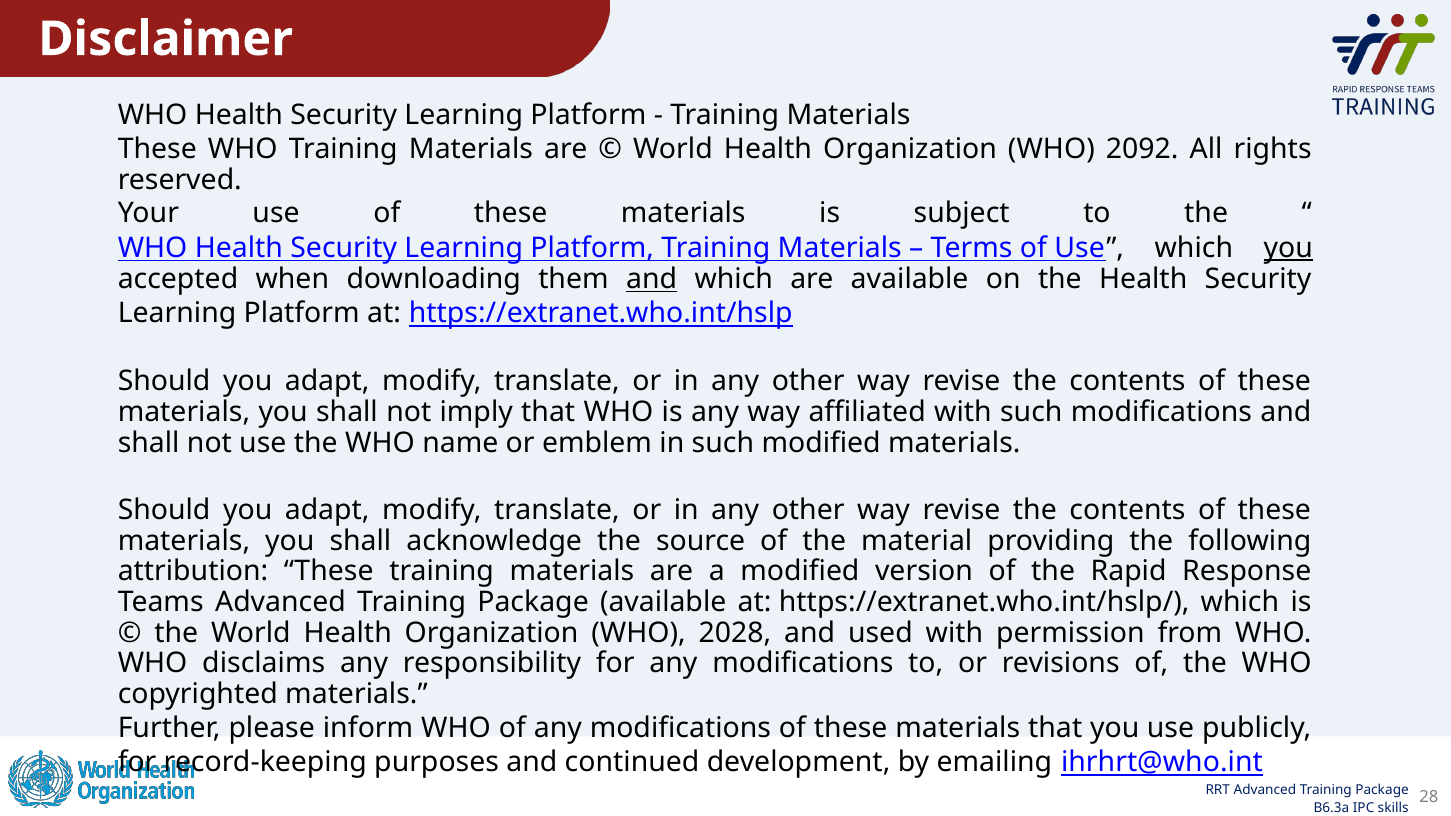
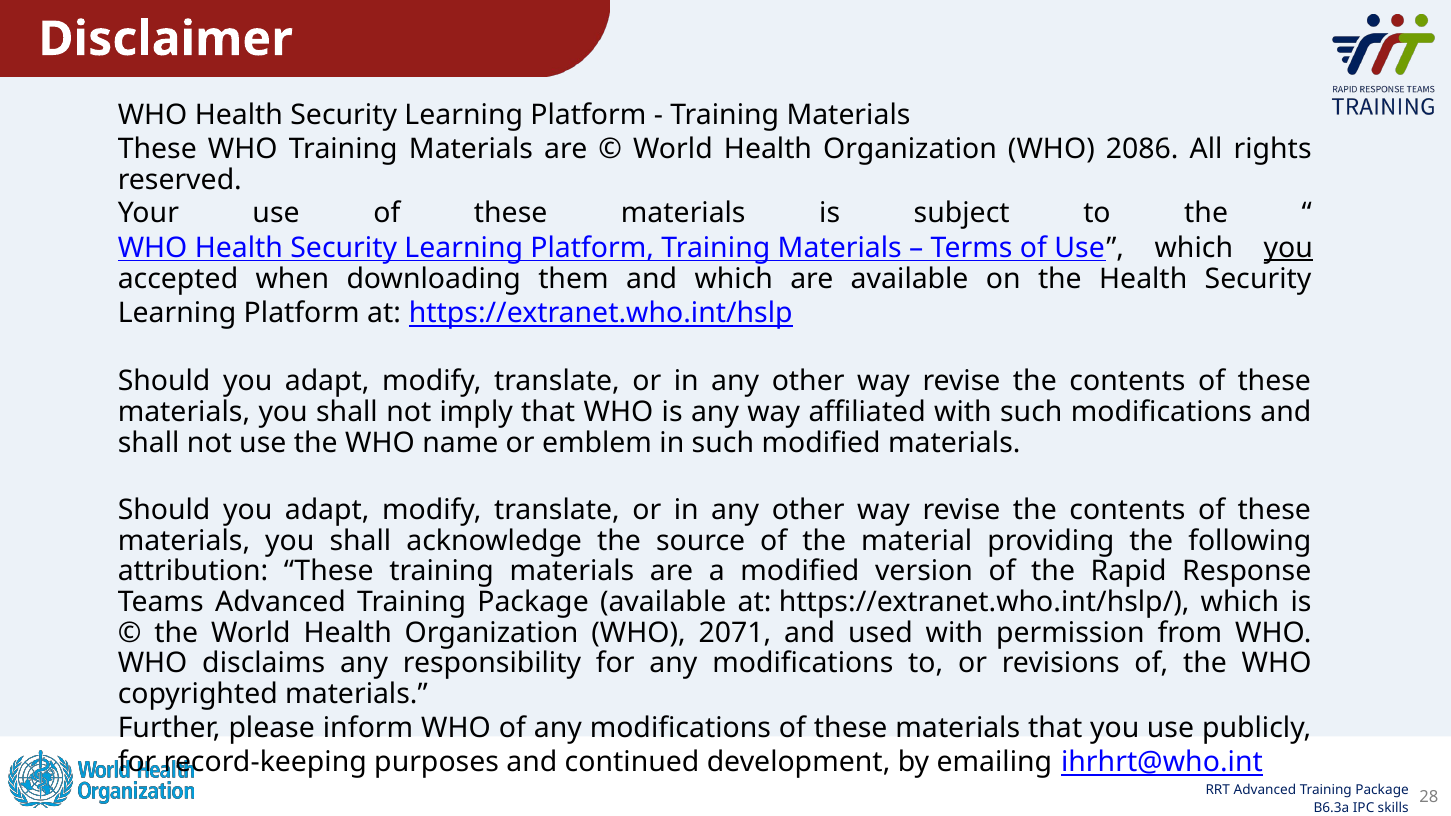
2092: 2092 -> 2086 (1142, 149)
and underline: present -> none (652, 279)
2028: 2028 -> 2071 (735, 633)
